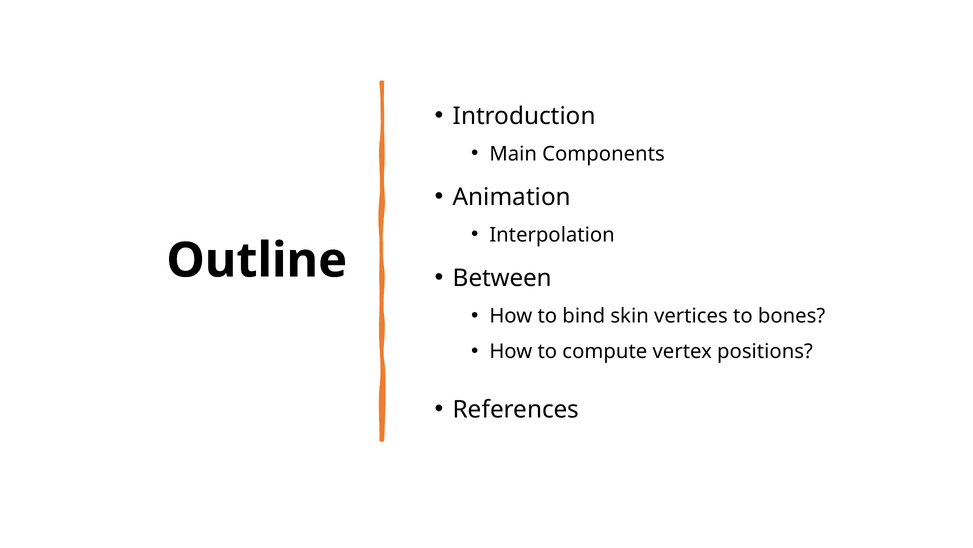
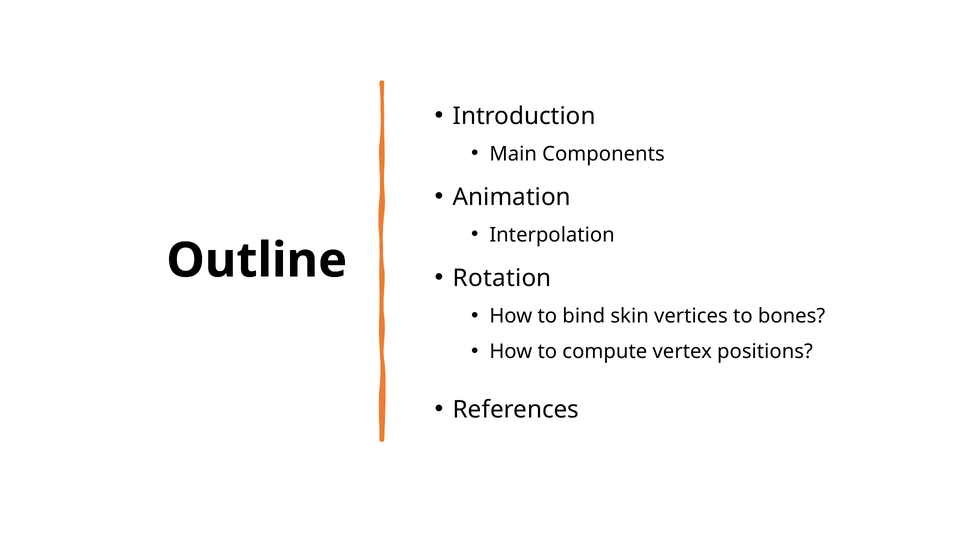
Between: Between -> Rotation (502, 278)
